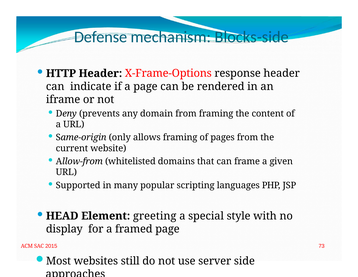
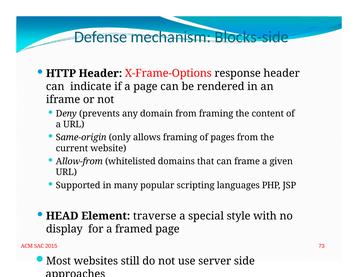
greeting: greeting -> traverse (155, 216)
